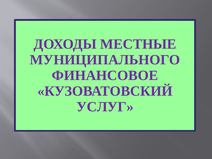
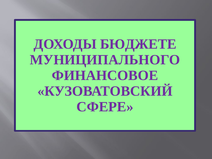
МЕСТНЫЕ: МЕСТНЫЕ -> БЮДЖЕТЕ (138, 44)
УСЛУГ: УСЛУГ -> СФЕРЕ (105, 107)
